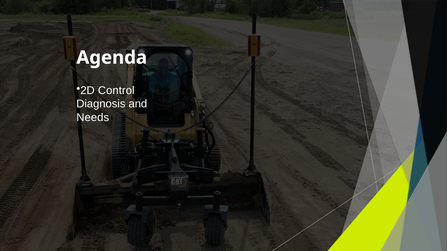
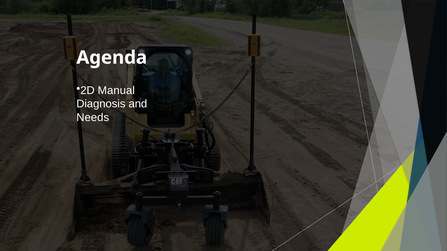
Control: Control -> Manual (116, 91)
